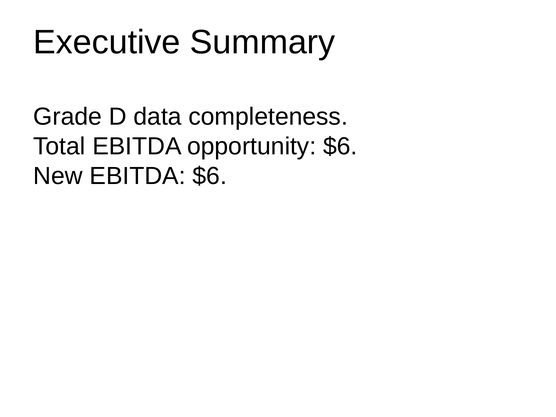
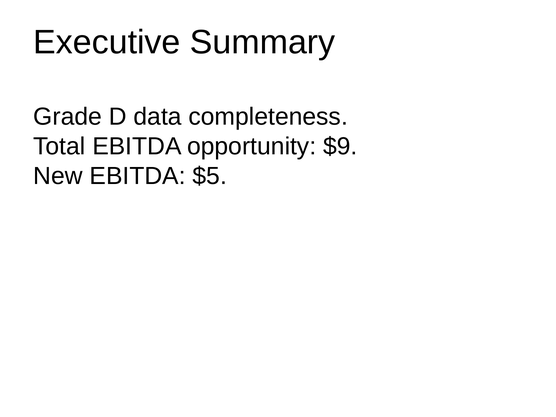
opportunity $6: $6 -> $9 (340, 146)
EBITDA $6: $6 -> $5 (210, 176)
